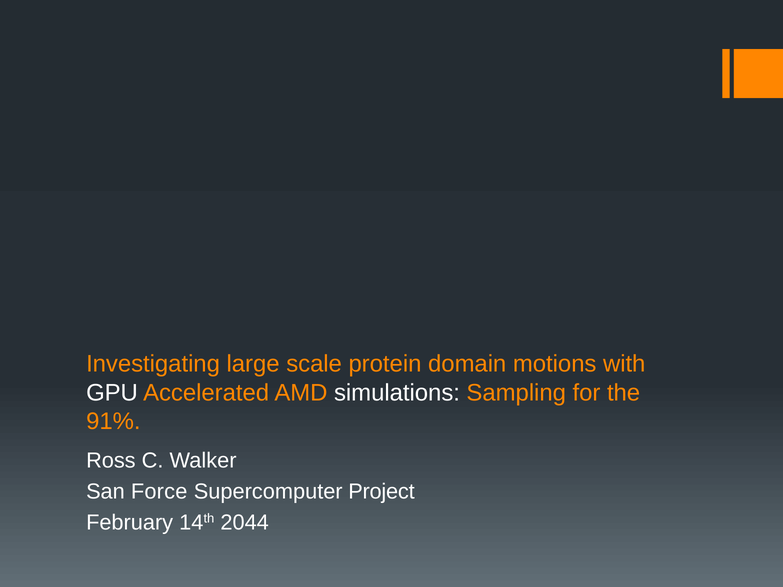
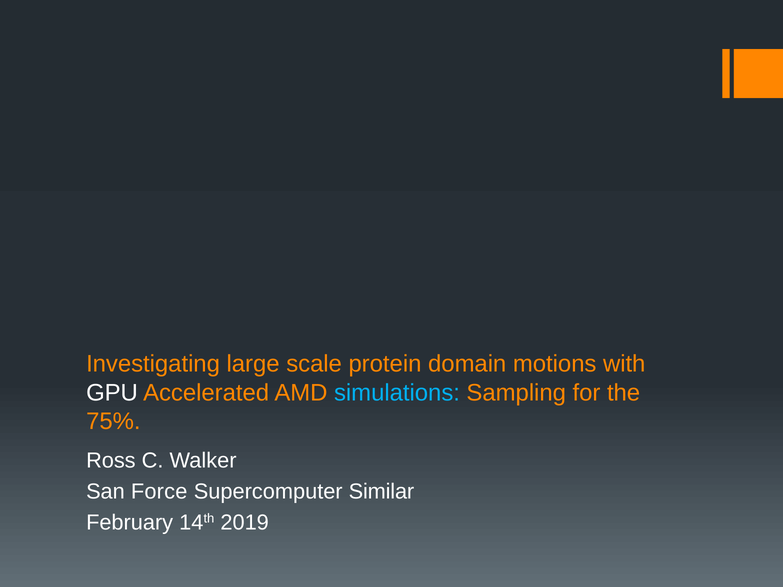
simulations colour: white -> light blue (397, 393)
91%: 91% -> 75% (113, 422)
Project: Project -> Similar (381, 492)
2044: 2044 -> 2019 (245, 523)
